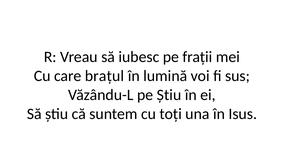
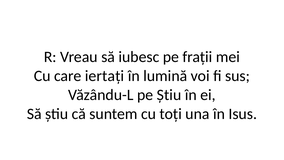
brațul: brațul -> iertați (105, 76)
